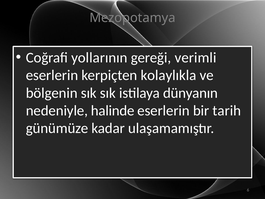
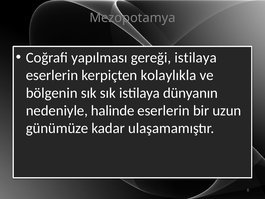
yollarının: yollarının -> yapılması (99, 58)
gereği verimli: verimli -> istilaya (196, 58)
tarih: tarih -> uzun (227, 111)
